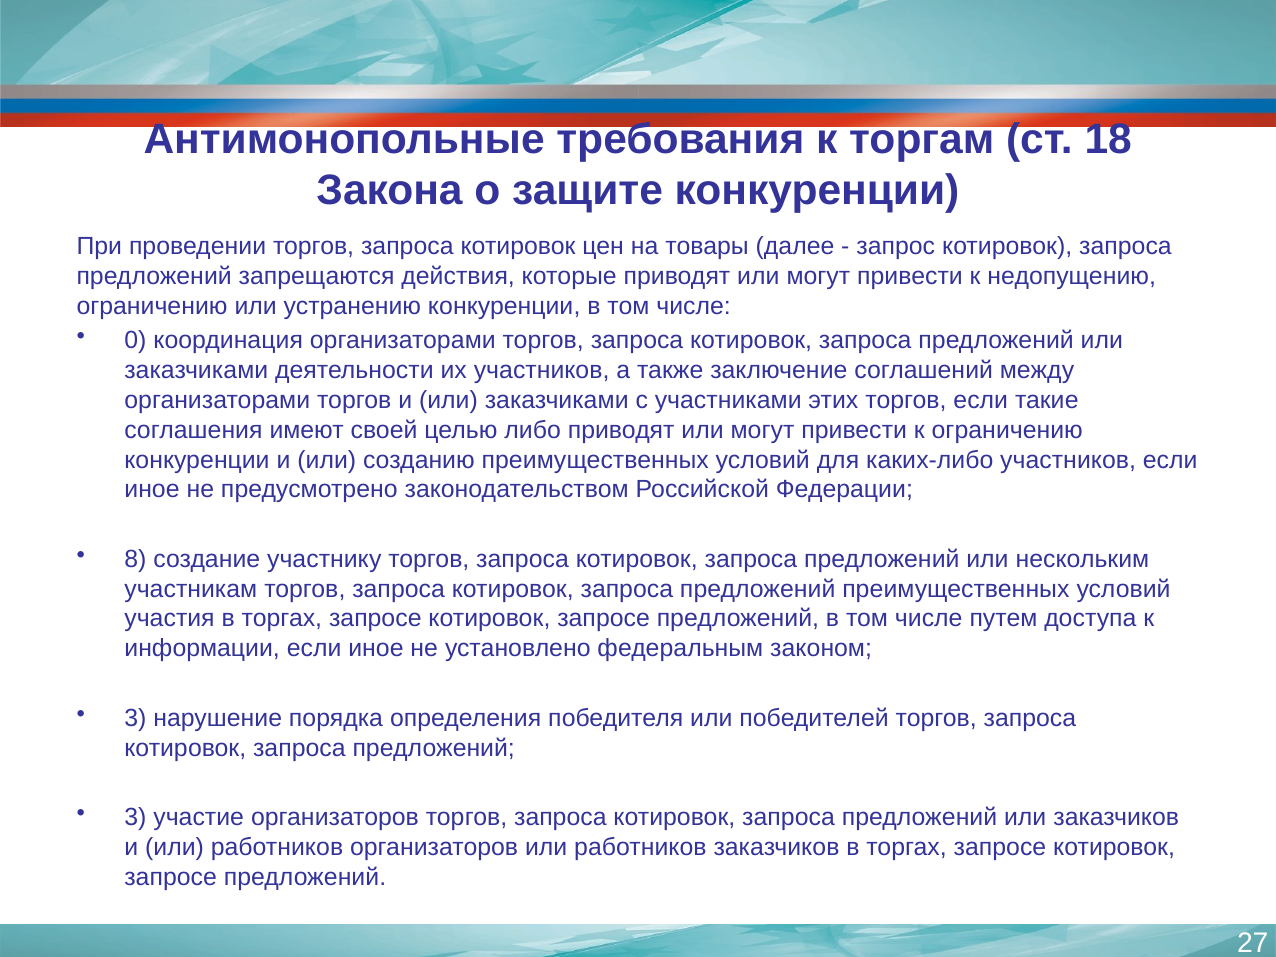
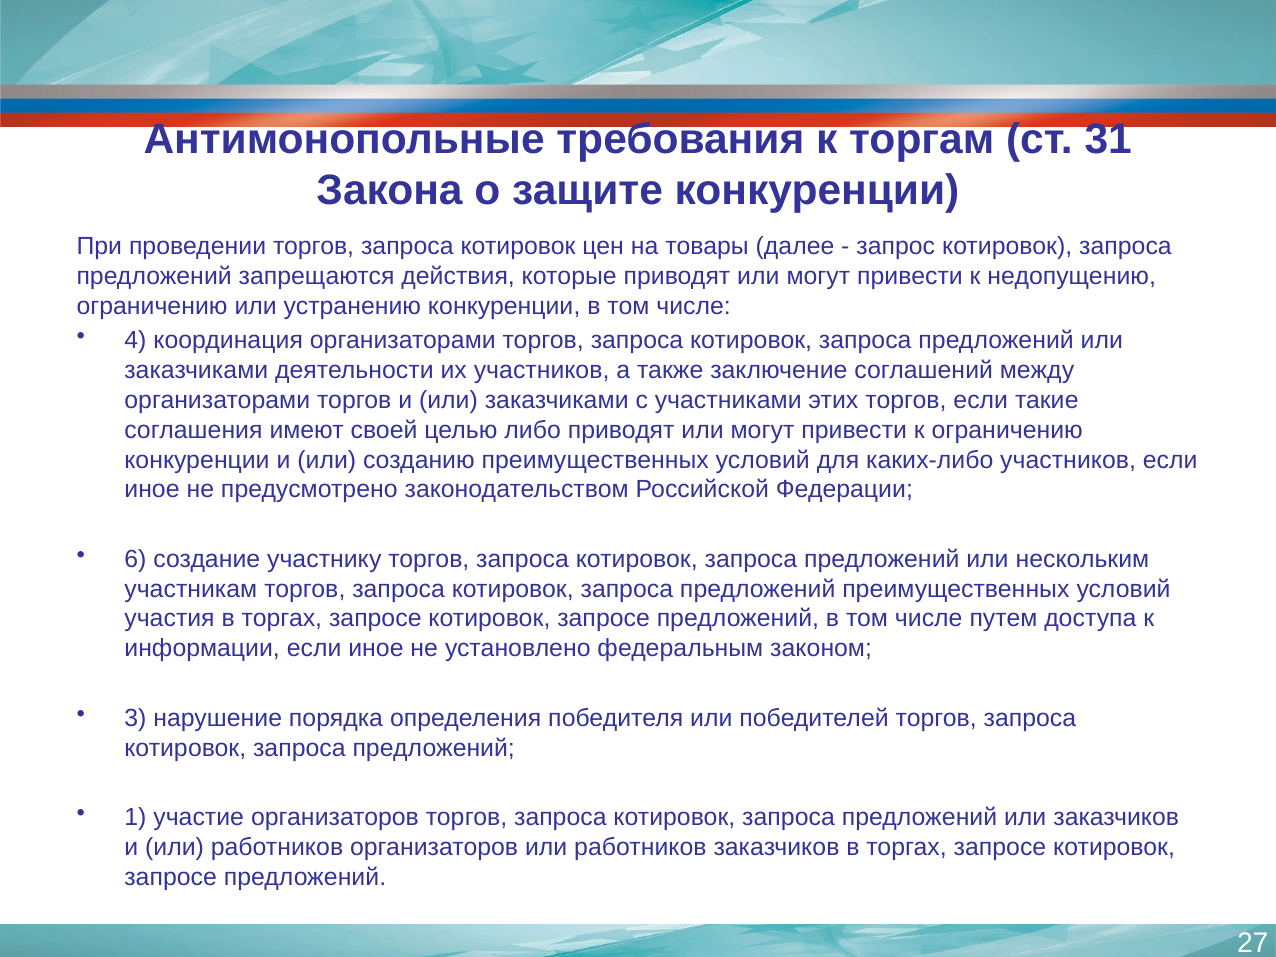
18: 18 -> 31 (1108, 139)
0: 0 -> 4 (135, 341)
8: 8 -> 6 (135, 559)
3: 3 -> 1 (135, 817)
